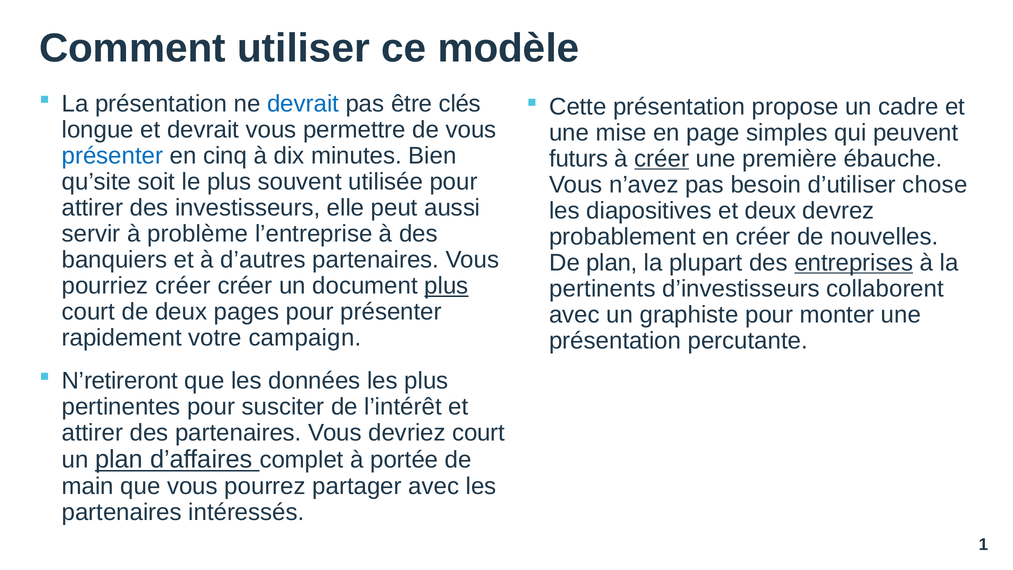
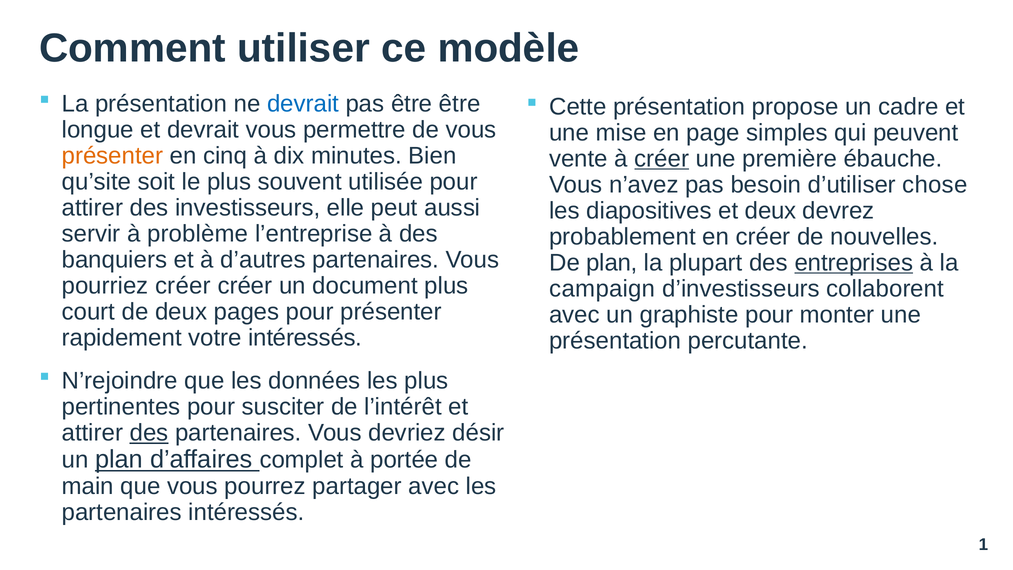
être clés: clés -> être (460, 104)
présenter colour: blue -> orange (112, 156)
futurs: futurs -> vente (578, 159)
plus underline: present -> none (446, 286)
pertinents: pertinents -> campaign (602, 289)
votre campaign: campaign -> intéressés (305, 338)
N’retireront: N’retireront -> N’rejoindre (120, 381)
des underline: none -> present (149, 433)
devriez court: court -> désir (478, 433)
